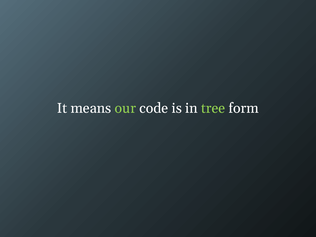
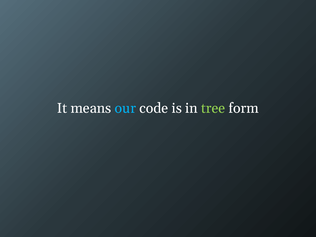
our colour: light green -> light blue (125, 108)
